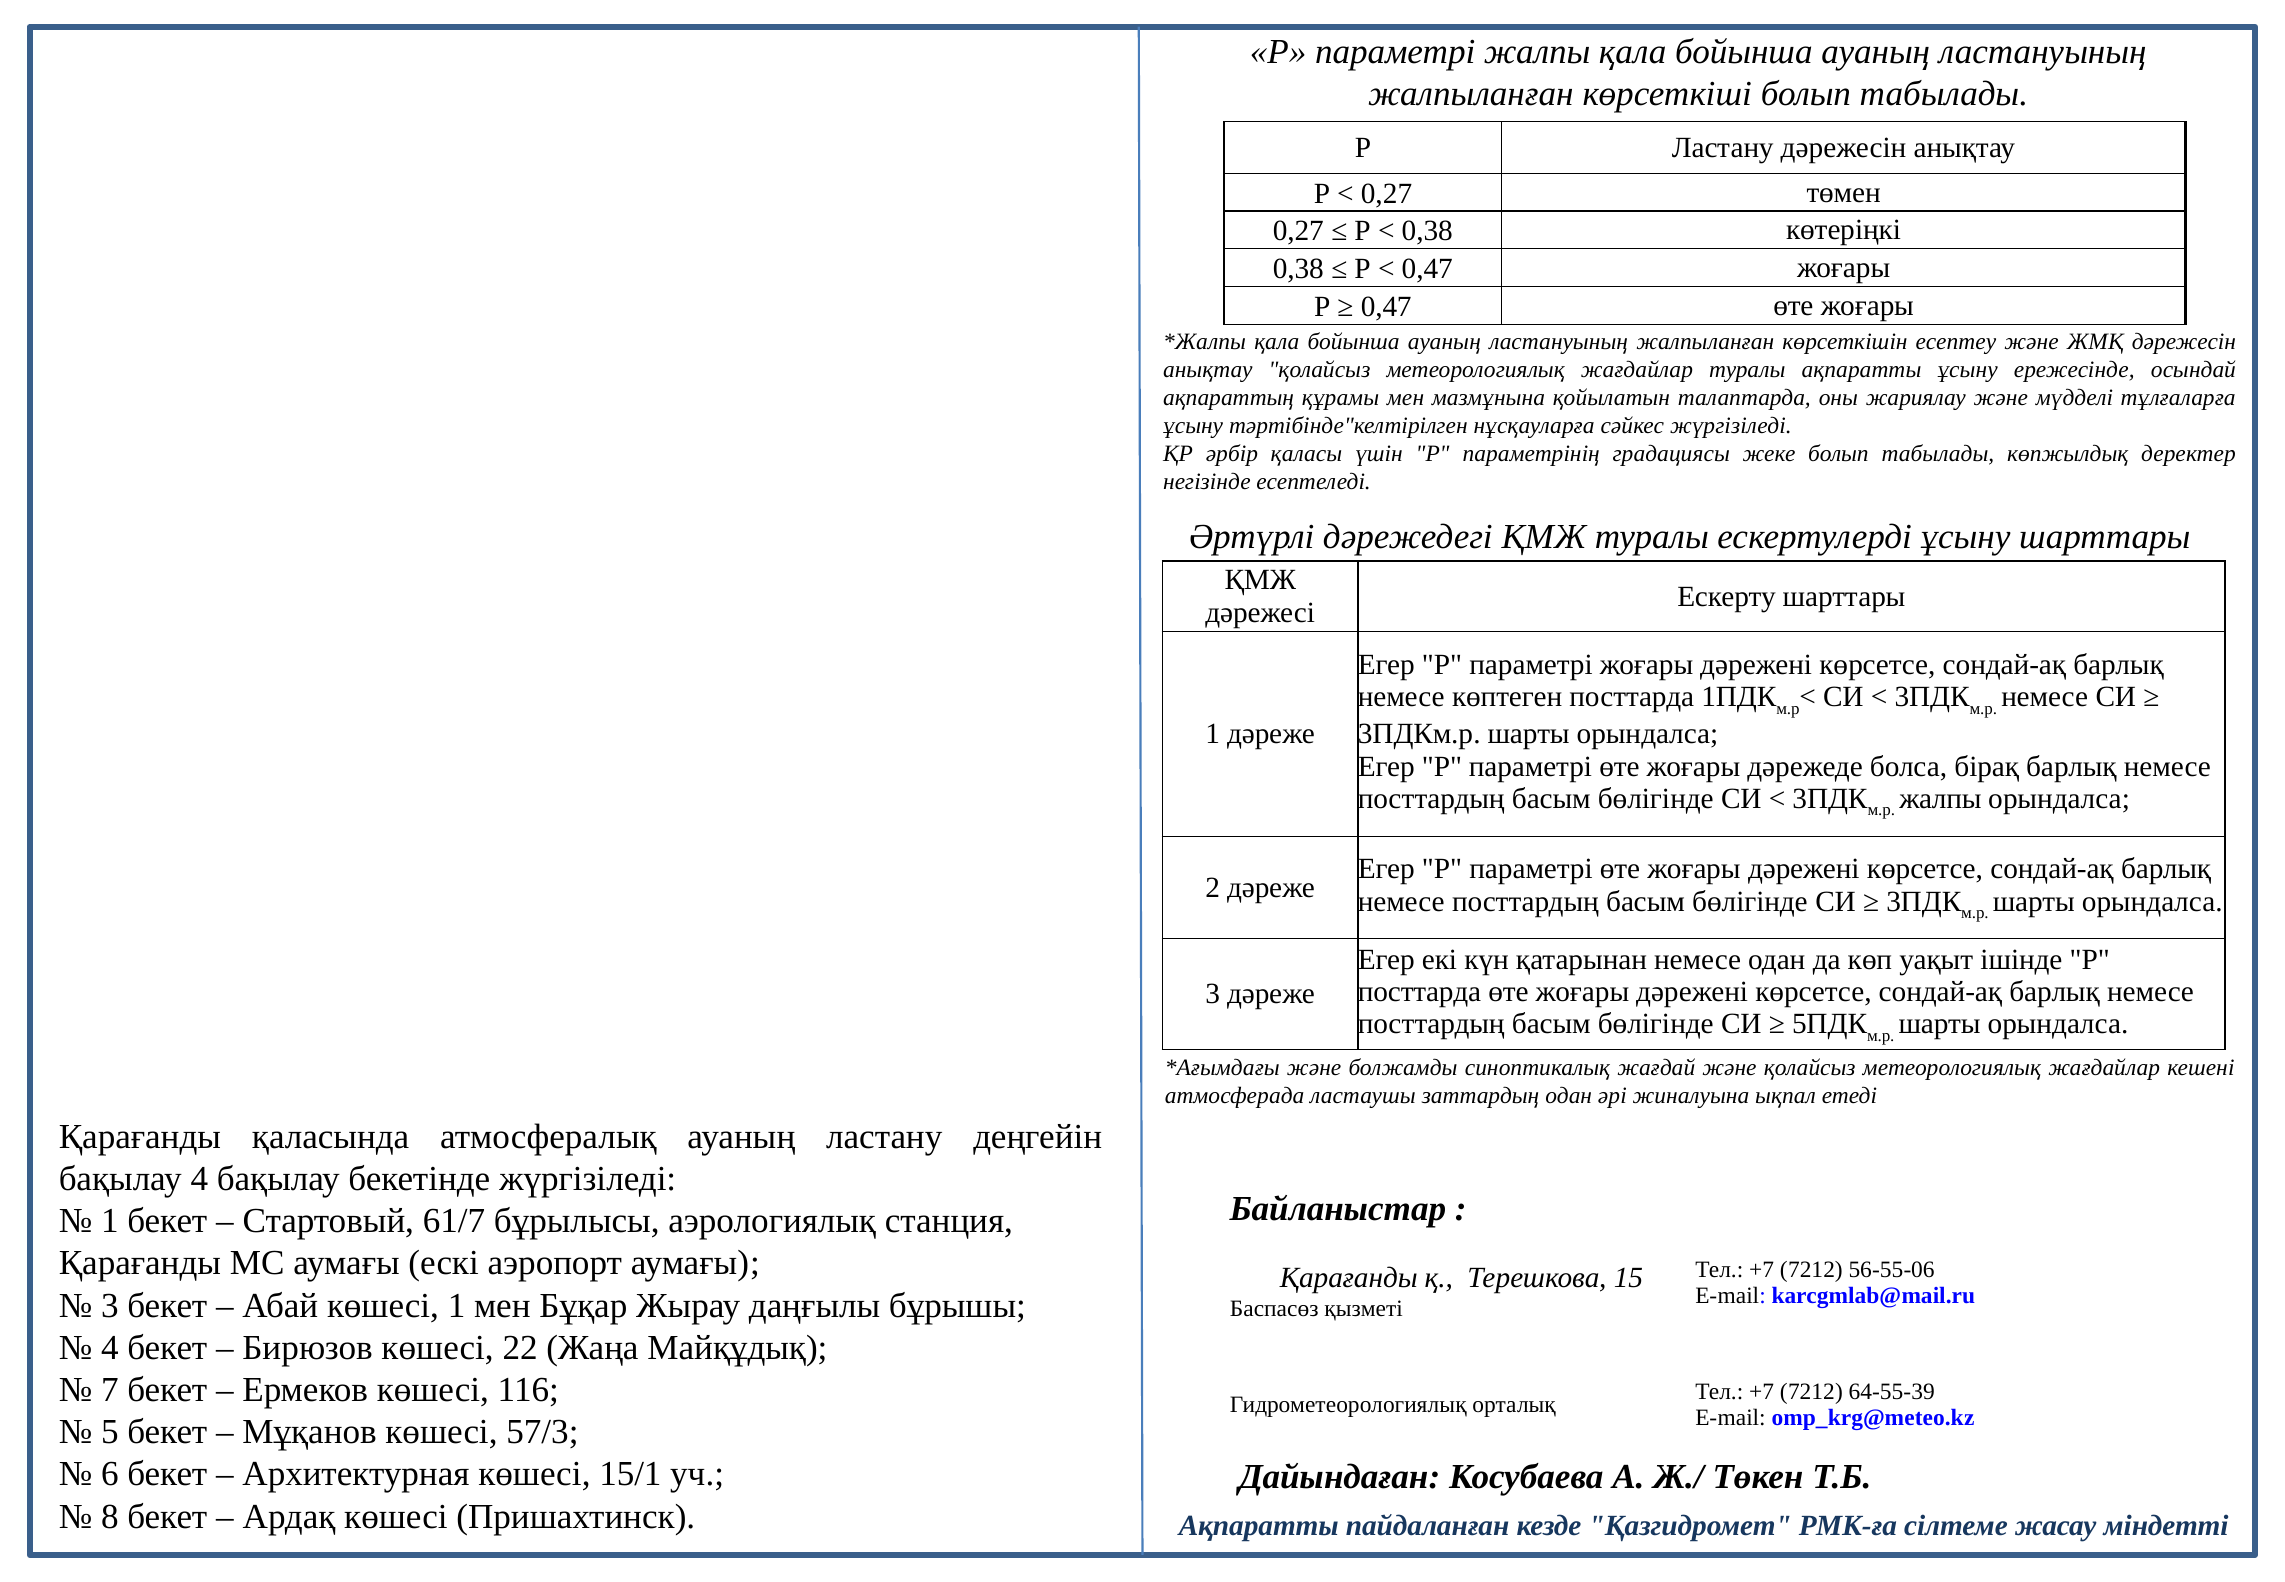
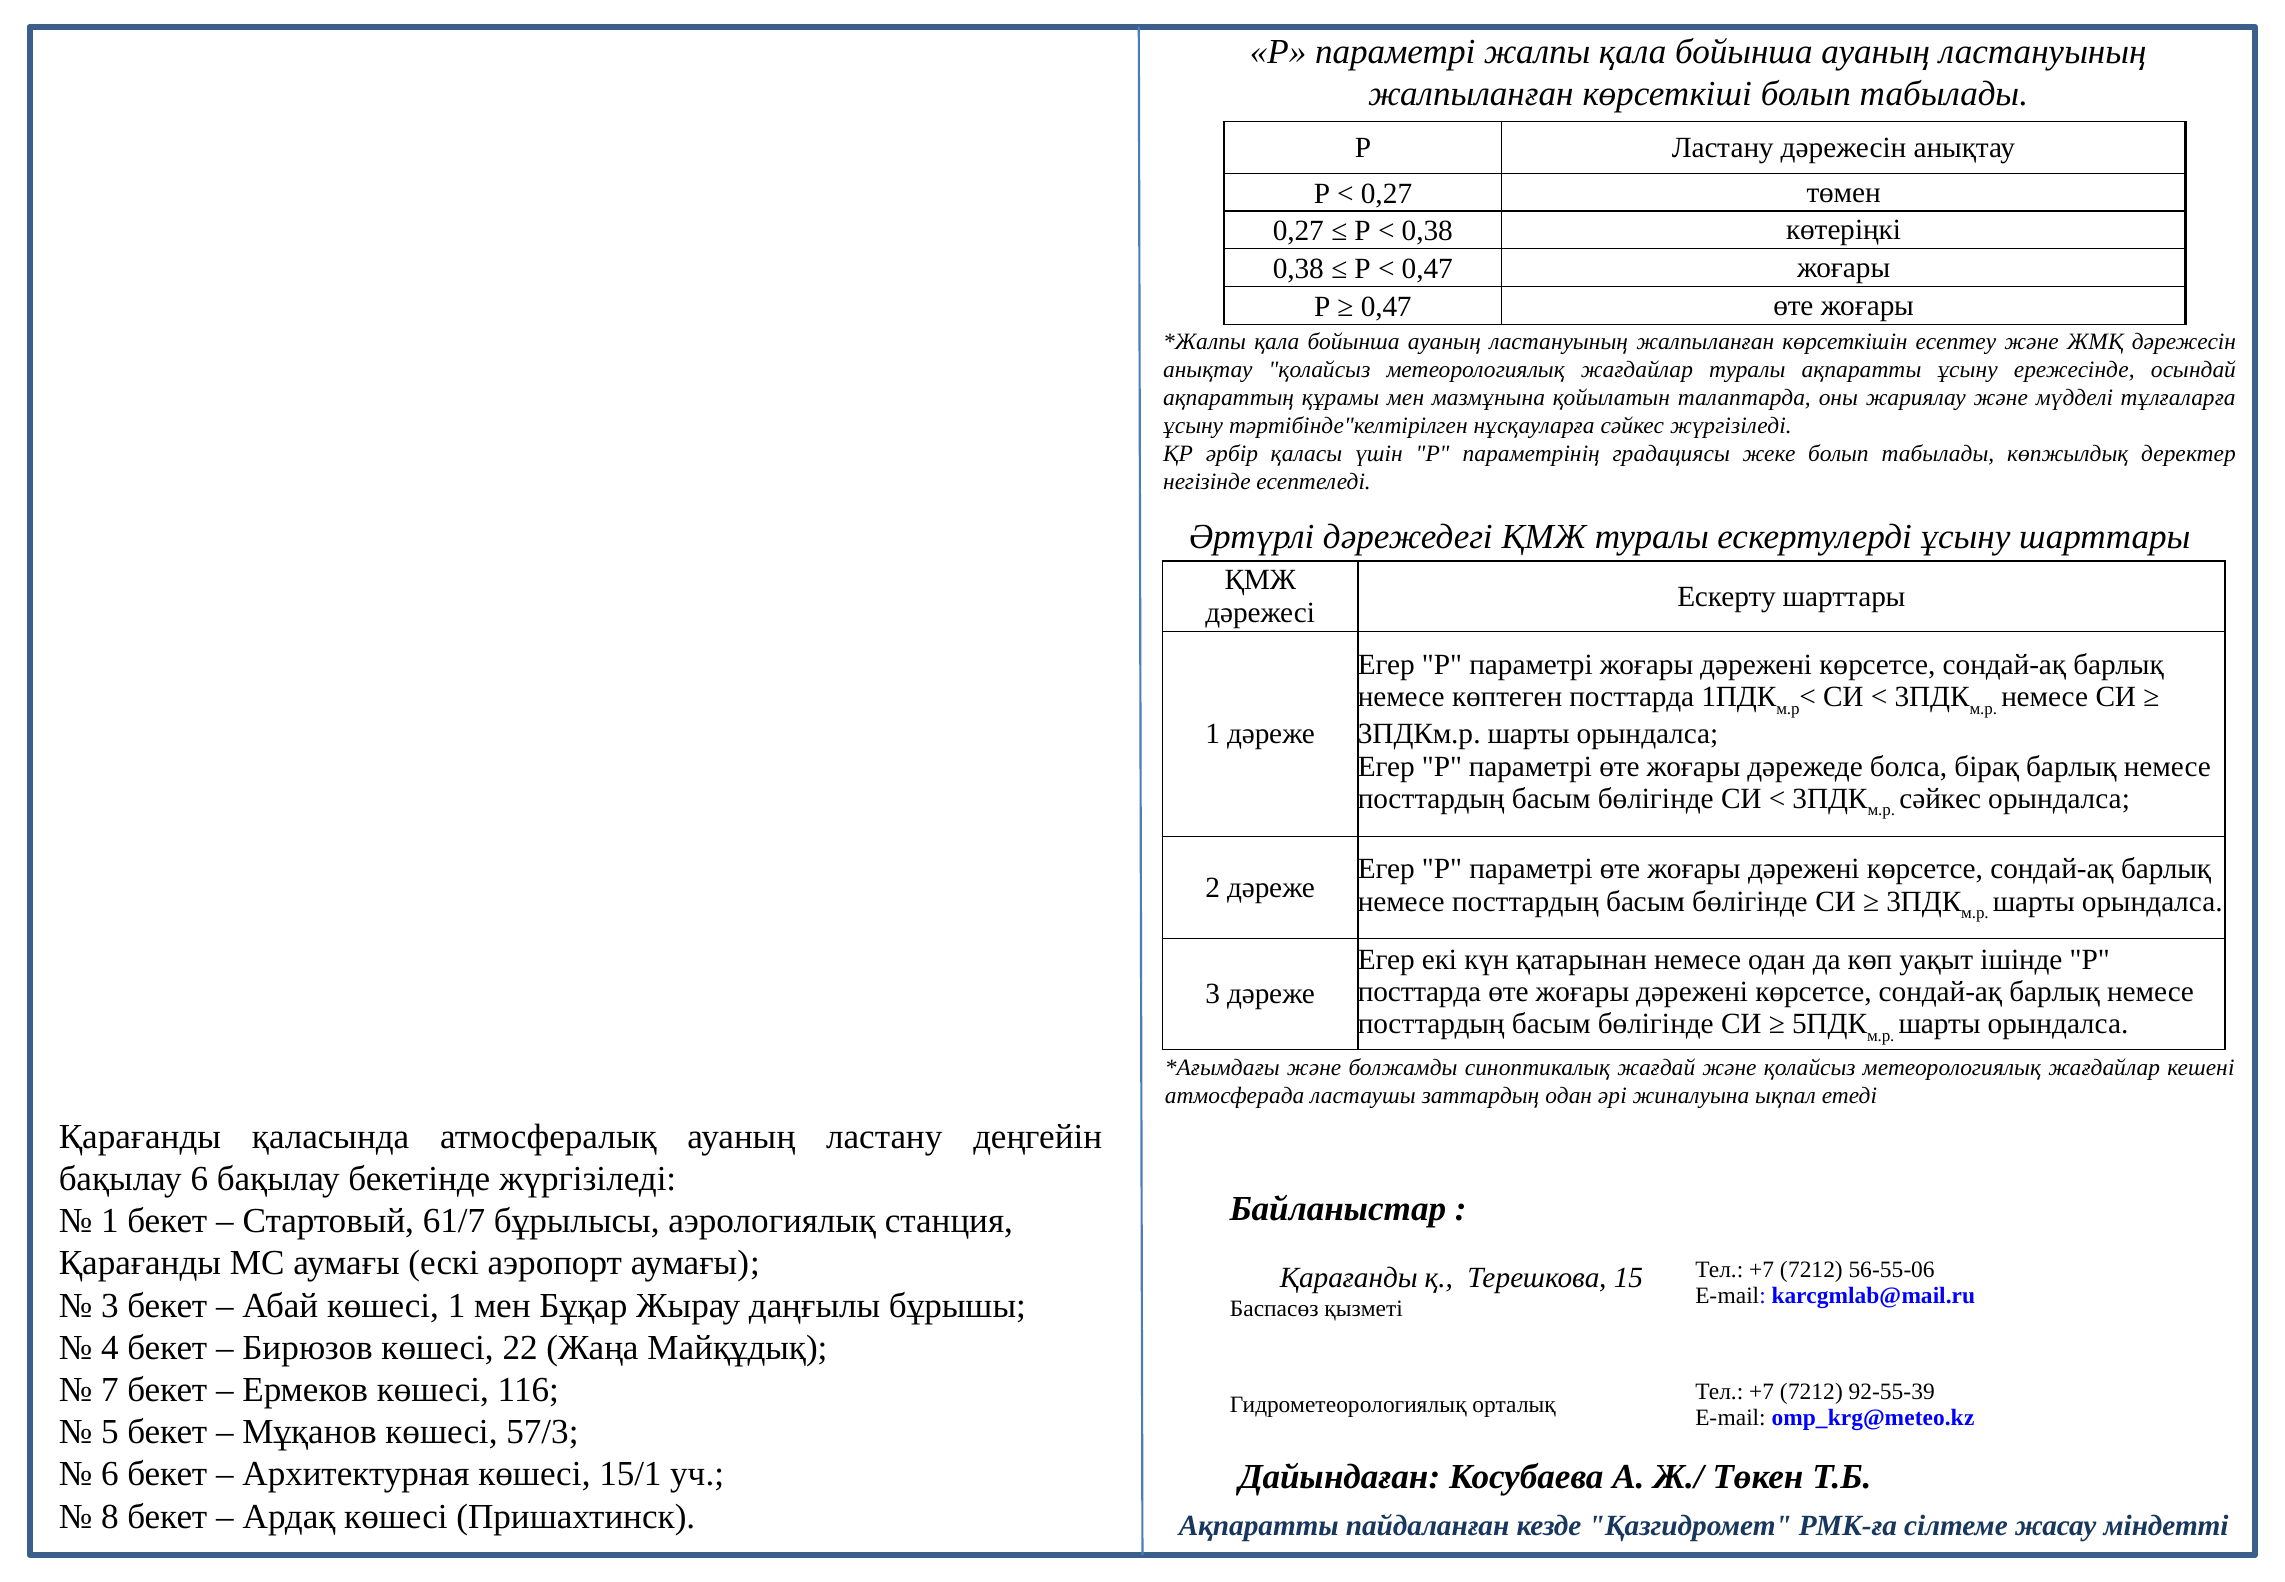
жалпы: жалпы -> сәйкес (1940, 799)
бақылау 4: 4 -> 6 (199, 1179)
64-55-39: 64-55-39 -> 92-55-39 (1892, 1392)
